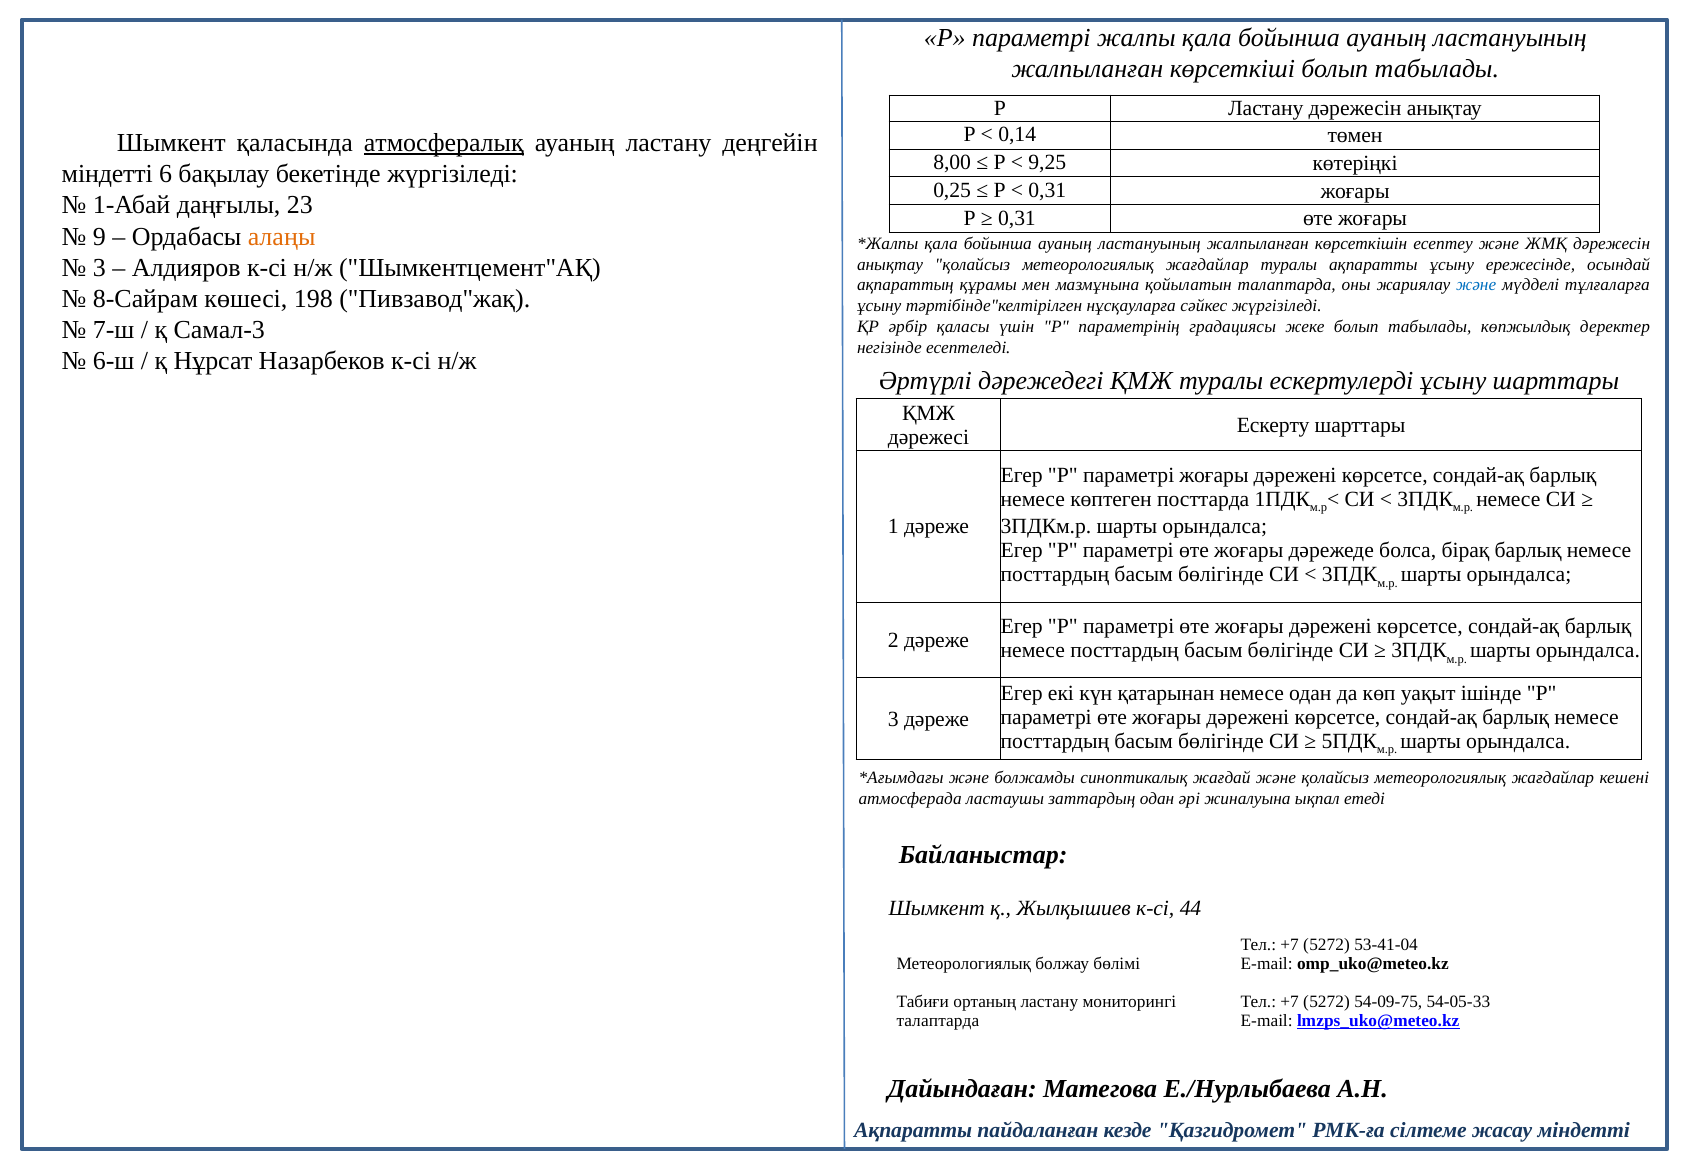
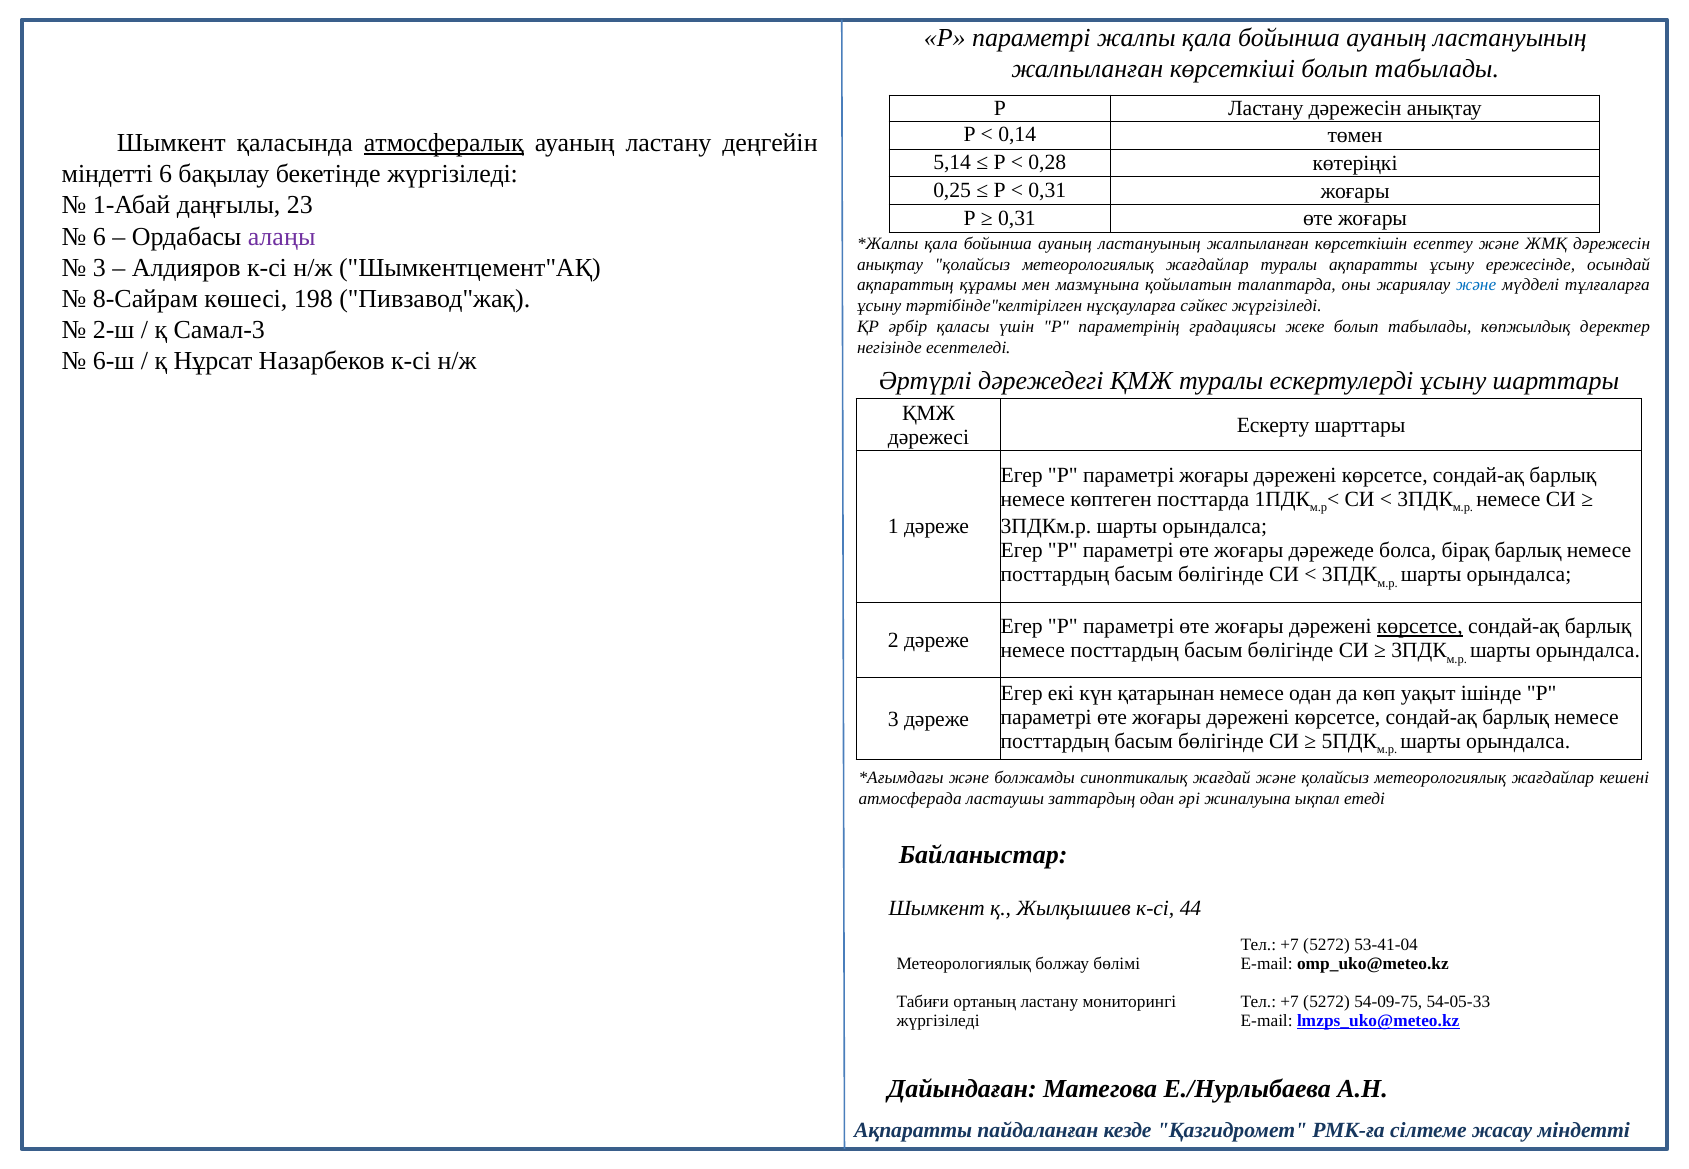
8,00: 8,00 -> 5,14 (952, 163)
9,25: 9,25 -> 0,28 (1047, 163)
9: 9 -> 6 (99, 237)
алаңы colour: orange -> purple (282, 237)
7-ш: 7-ш -> 2-ш (114, 330)
көрсетсе underline: none -> present (1420, 627)
талаптарда: талаптарда -> жүргізіледі (938, 1021)
